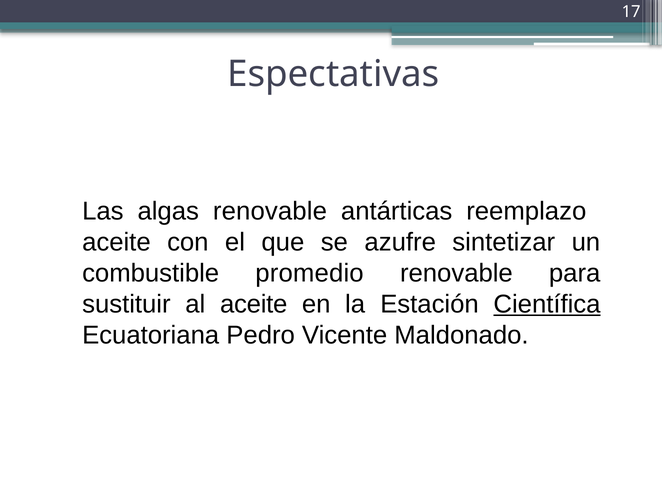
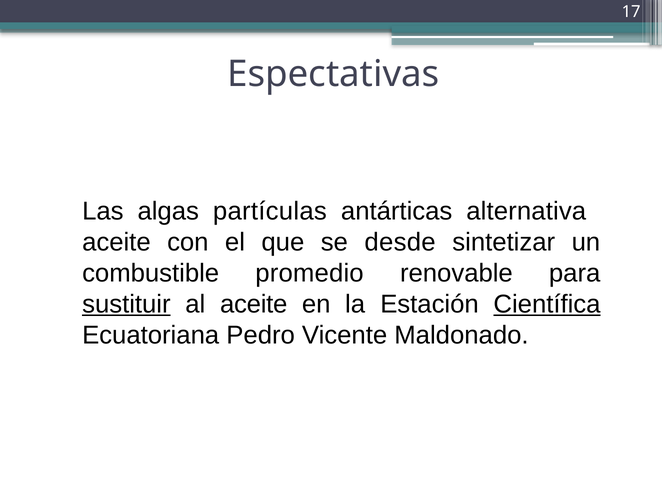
algas renovable: renovable -> partículas (270, 211)
reemplazo: reemplazo -> alternativa (526, 211)
azufre: azufre -> desde (400, 242)
sustituir underline: none -> present (126, 304)
